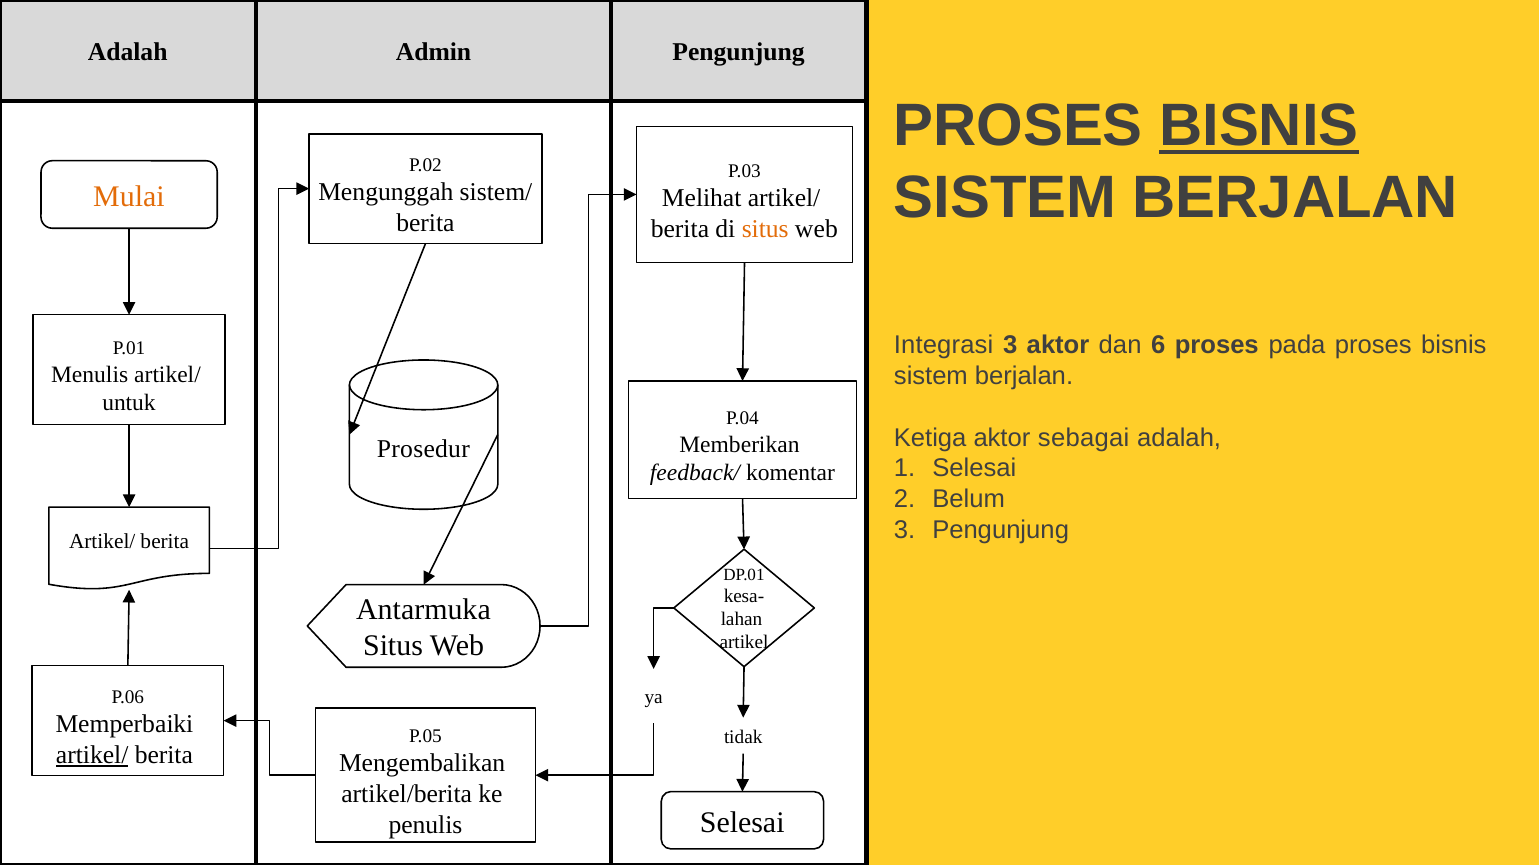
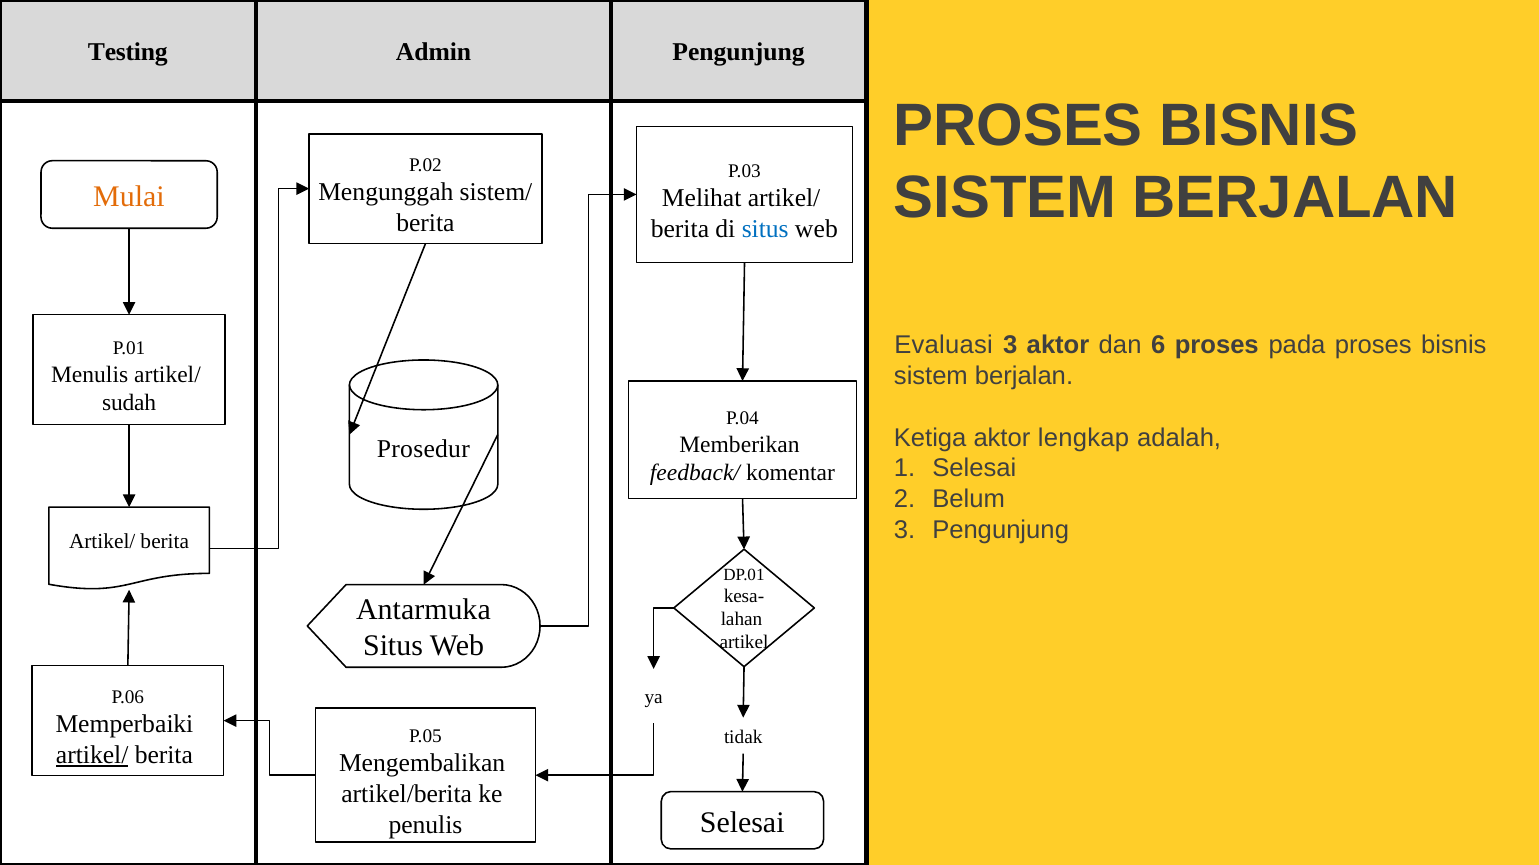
Adalah: Adalah -> Testing (128, 52)
BISNIS underline: present -> none (1259, 126)
situs colour: orange -> blue (765, 229)
Integrasi: Integrasi -> Evaluasi (944, 346)
untuk: untuk -> sudah (129, 403)
sebagai: sebagai -> lengkap (1084, 438)
